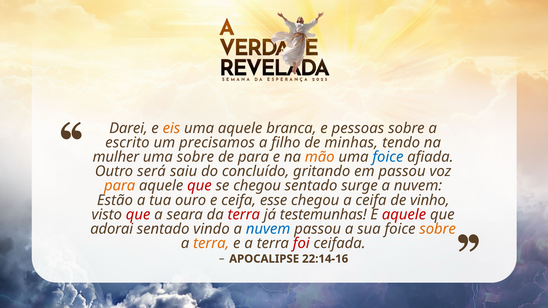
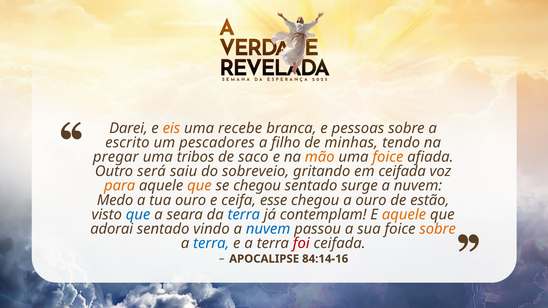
uma aquele: aquele -> recebe (240, 128)
precisamos: precisamos -> pescadores (217, 143)
mulher: mulher -> pregar (116, 157)
uma sobre: sobre -> tribos (196, 157)
de para: para -> saco (253, 157)
foice colour: blue -> orange (388, 157)
concluído: concluído -> sobreveio (256, 171)
em passou: passou -> ceifada (402, 171)
que colour: red -> orange (199, 186)
Estão: Estão -> Medo (115, 200)
a ceifa: ceifa -> ouro (371, 200)
vinho: vinho -> estão (430, 200)
que colour: red -> blue (138, 215)
terra colour: red -> blue (244, 215)
testemunhas: testemunhas -> contemplam (323, 215)
aquele colour: red -> orange (404, 215)
terra colour: orange -> blue (211, 244)
22:14-16: 22:14-16 -> 84:14-16 (325, 259)
